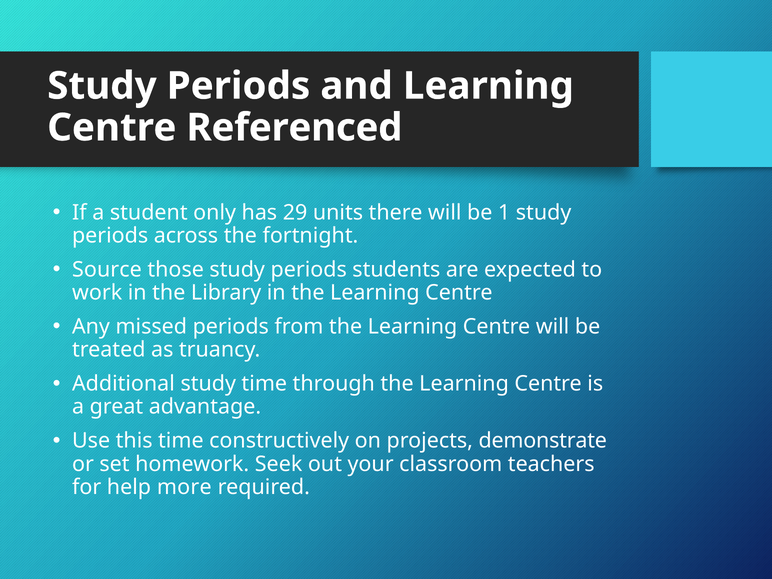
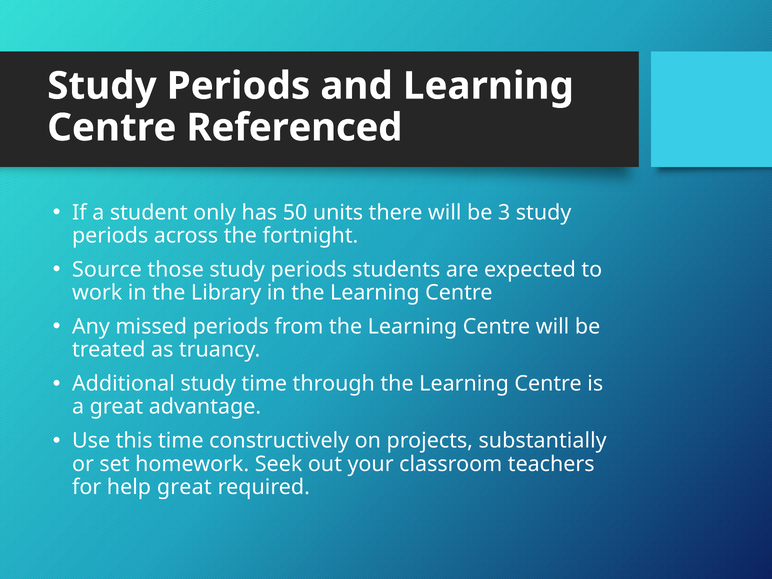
29: 29 -> 50 (295, 213)
1: 1 -> 3 (504, 213)
demonstrate: demonstrate -> substantially (543, 441)
help more: more -> great (184, 487)
